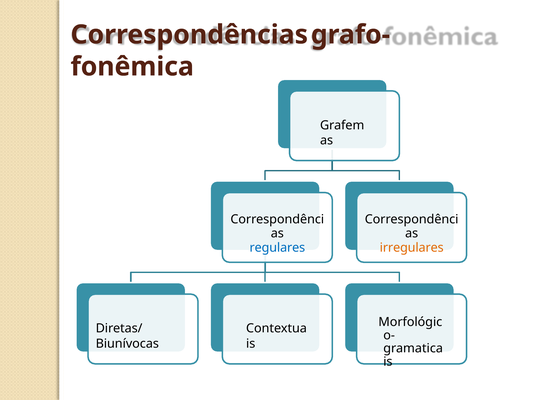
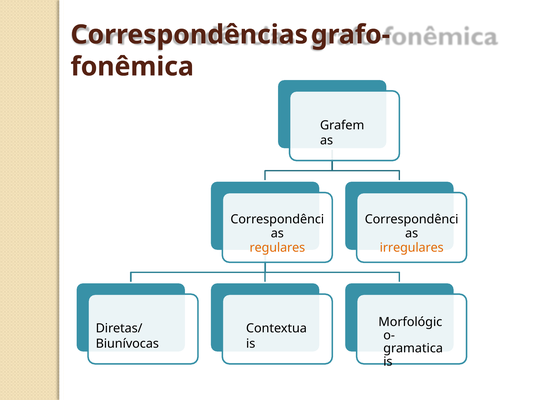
regulares colour: blue -> orange (277, 248)
